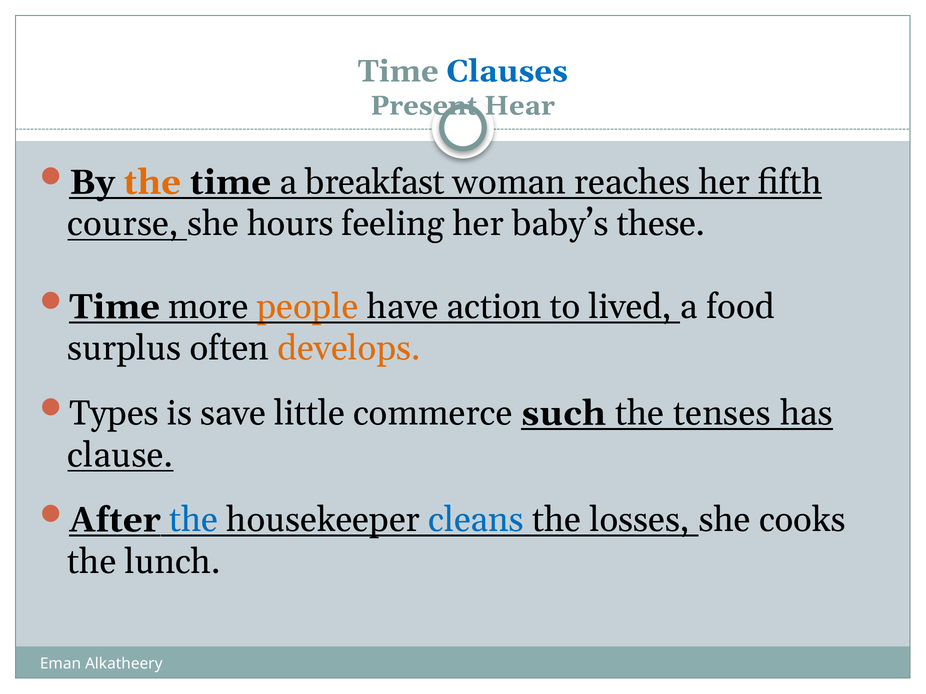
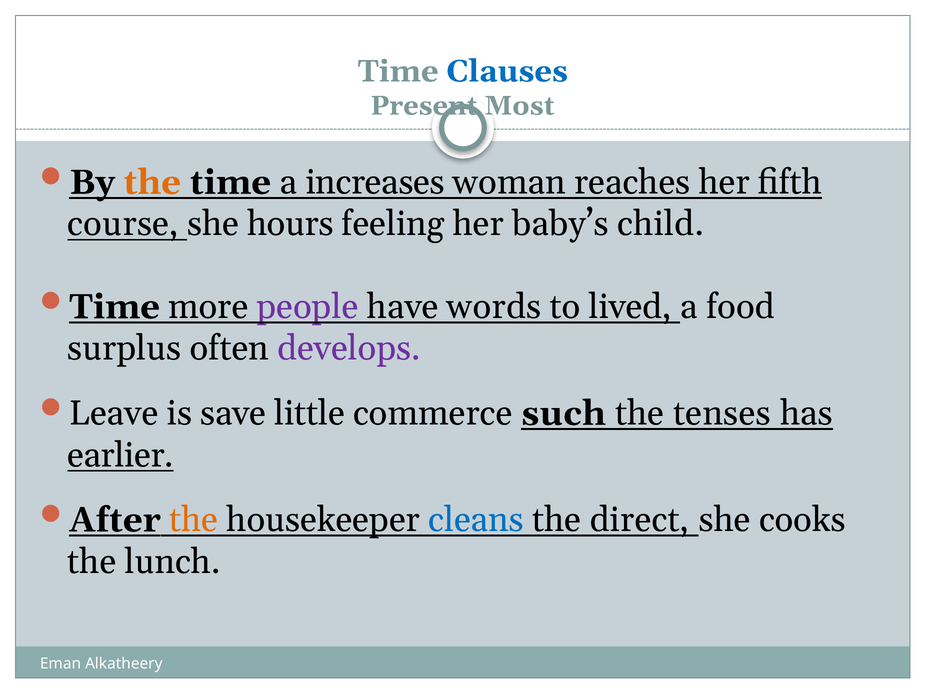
Hear: Hear -> Most (520, 106)
breakfast: breakfast -> increases (375, 182)
these: these -> child (661, 224)
people colour: orange -> purple (308, 307)
action: action -> words (494, 307)
develops colour: orange -> purple (349, 349)
Types: Types -> Leave (114, 414)
clause: clause -> earlier (121, 455)
the colour: blue -> orange (194, 520)
losses: losses -> direct (639, 520)
